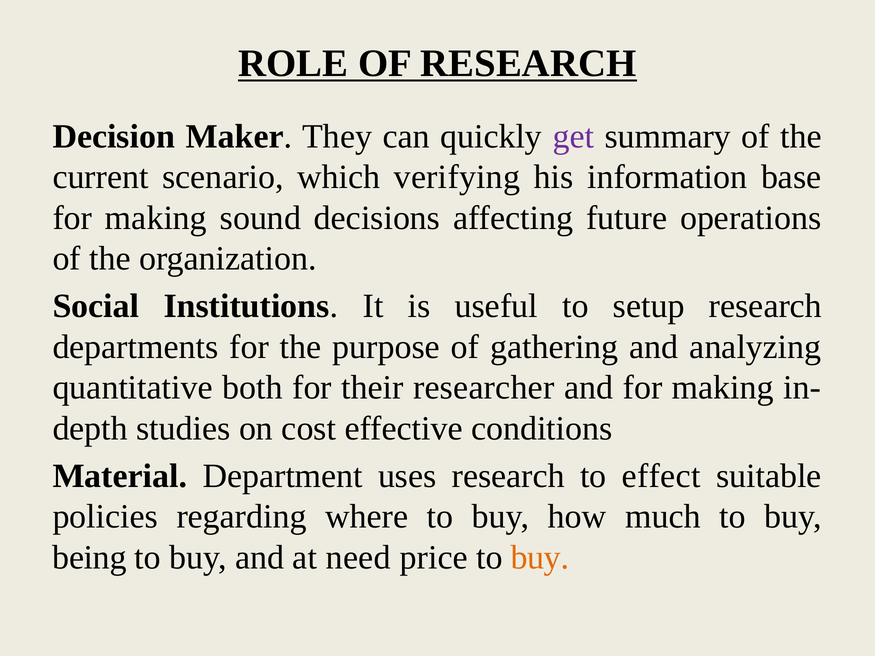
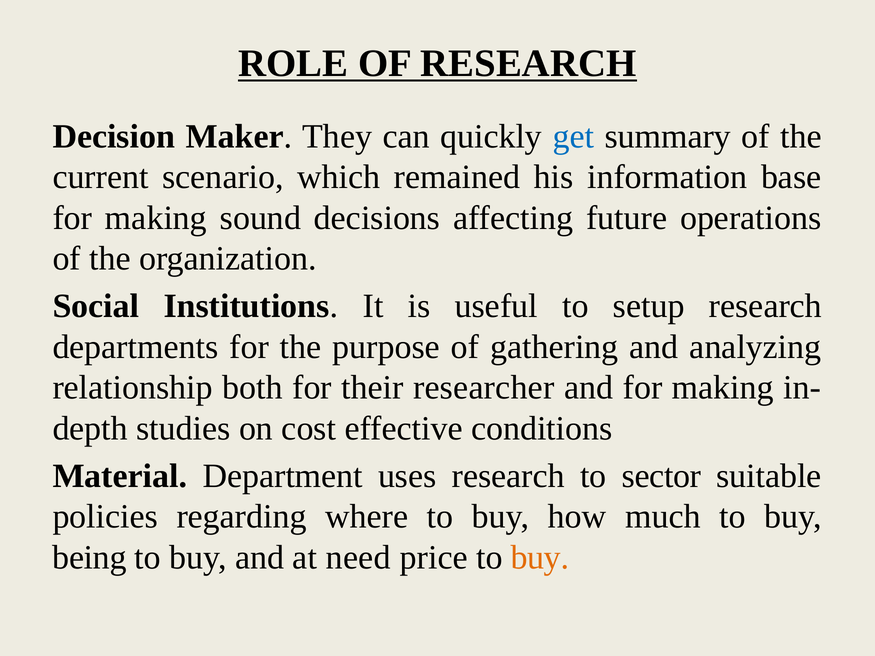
get colour: purple -> blue (573, 136)
verifying: verifying -> remained (457, 177)
quantitative: quantitative -> relationship (133, 388)
effect: effect -> sector (661, 476)
